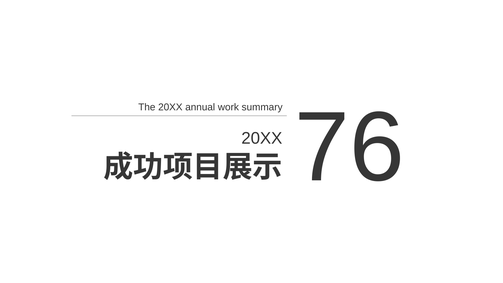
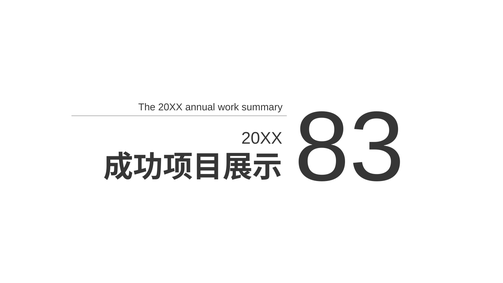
76: 76 -> 83 (349, 148)
